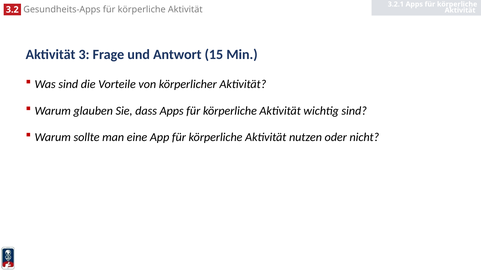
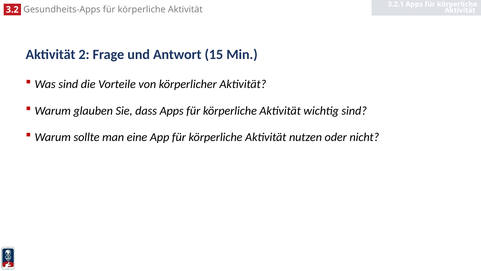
3: 3 -> 2 (84, 54)
